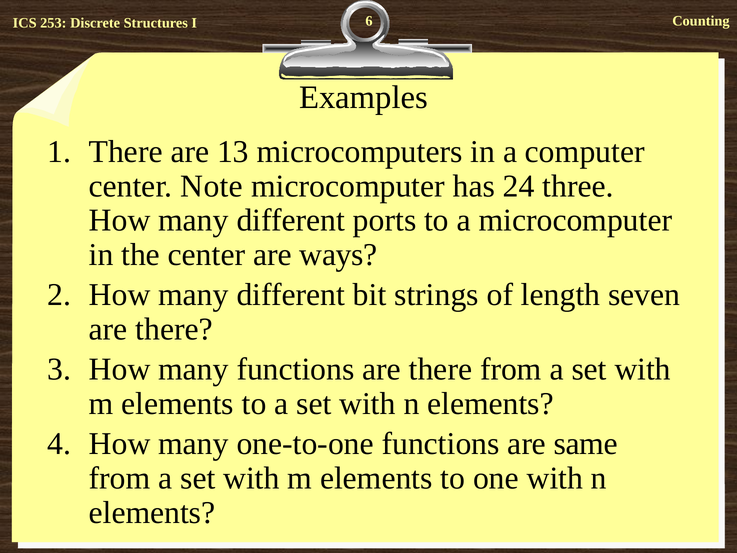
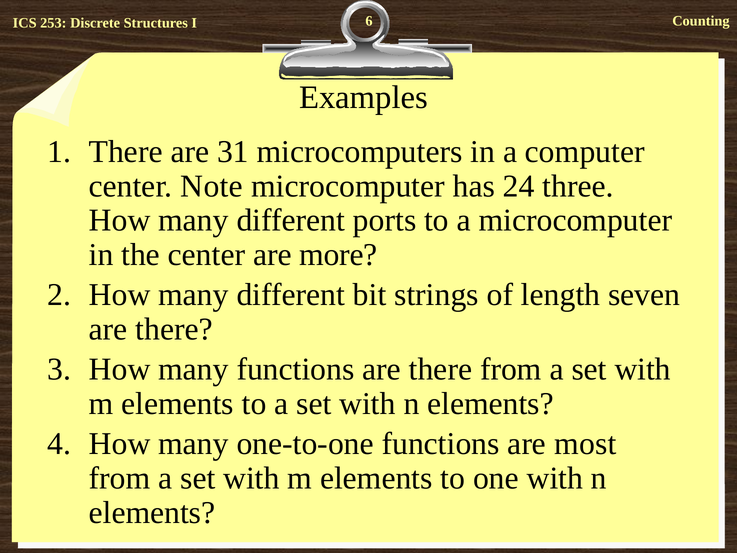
13: 13 -> 31 (233, 152)
ways: ways -> more (338, 255)
same: same -> most (585, 444)
